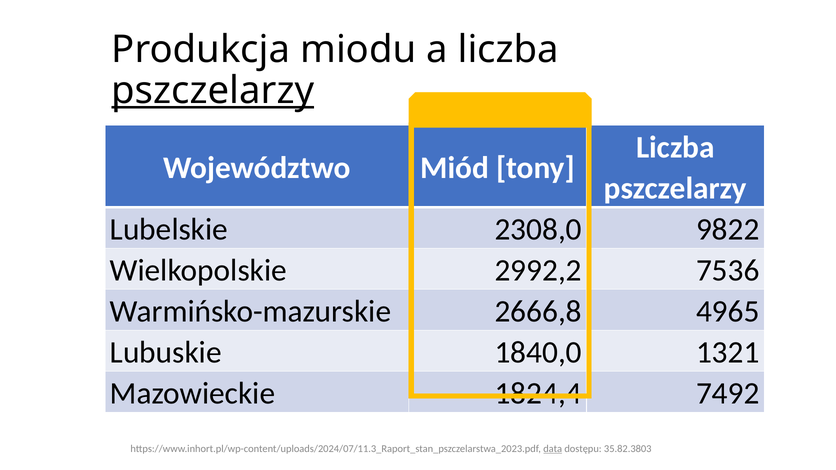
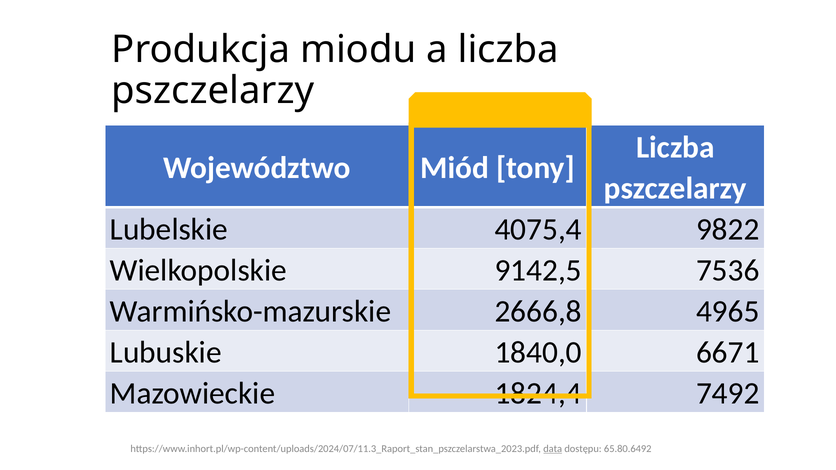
pszczelarzy underline: present -> none (213, 91)
2308,0: 2308,0 -> 4075,4 (538, 229)
2992,2: 2992,2 -> 9142,5 (538, 271)
1321: 1321 -> 6671 (728, 353)
35.82.3803: 35.82.3803 -> 65.80.6492 (628, 449)
